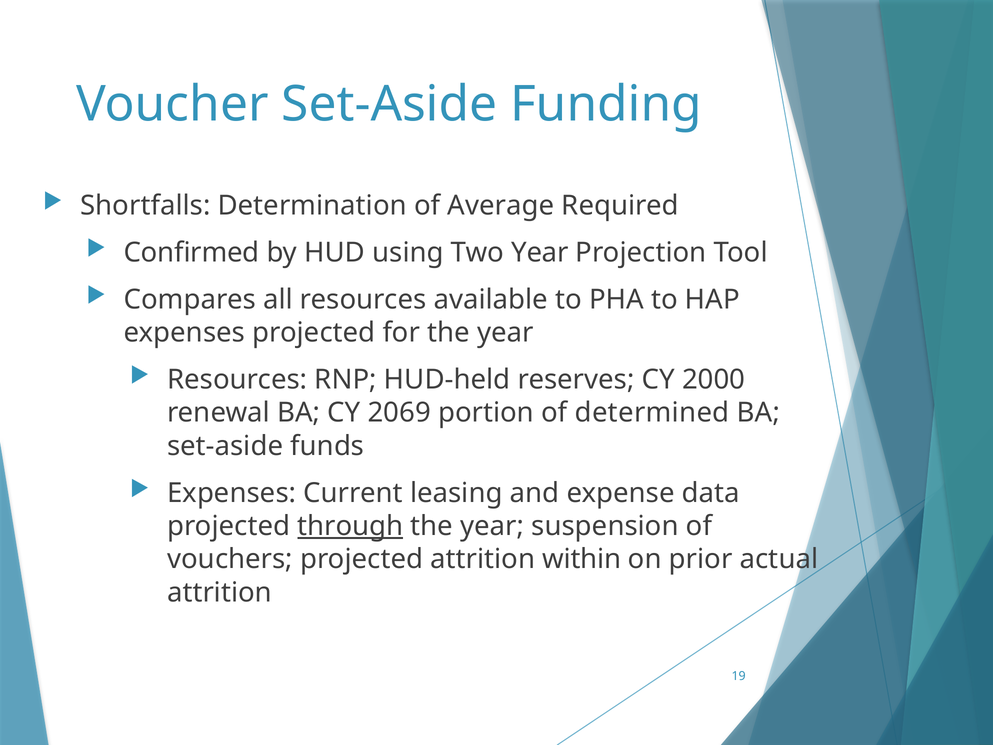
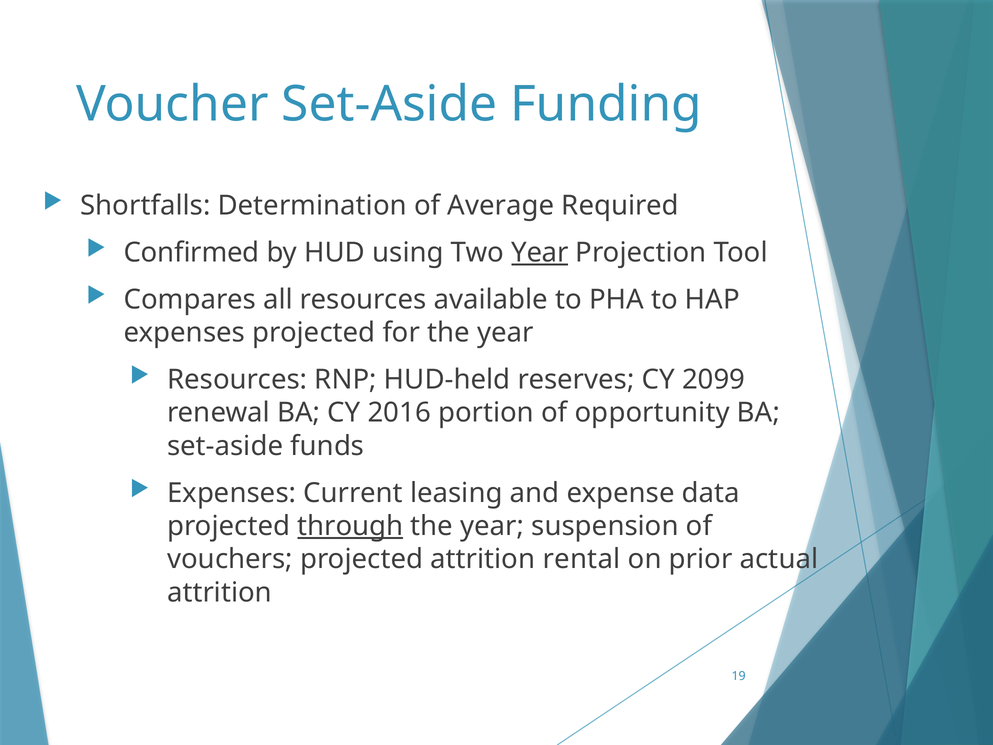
Year underline: none -> present (540, 253)
2000: 2000 -> 2099 (714, 380)
2069: 2069 -> 2016 (399, 413)
determined: determined -> opportunity (652, 413)
within: within -> rental (581, 559)
